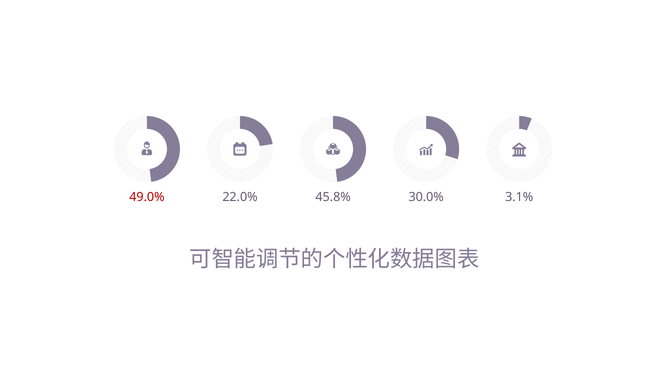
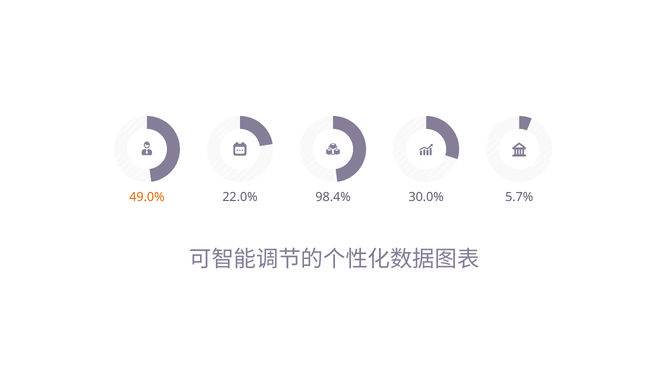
49.0% colour: red -> orange (147, 197)
45.8%: 45.8% -> 98.4% (333, 197)
3.1%: 3.1% -> 5.7% (519, 197)
